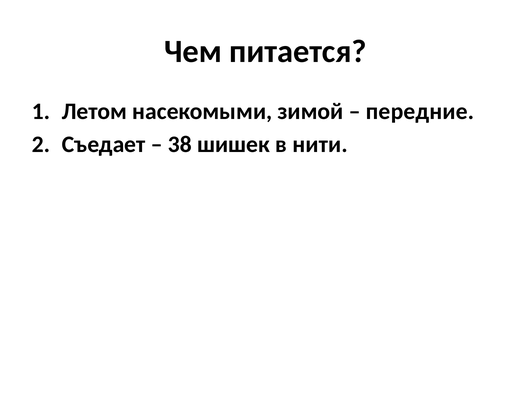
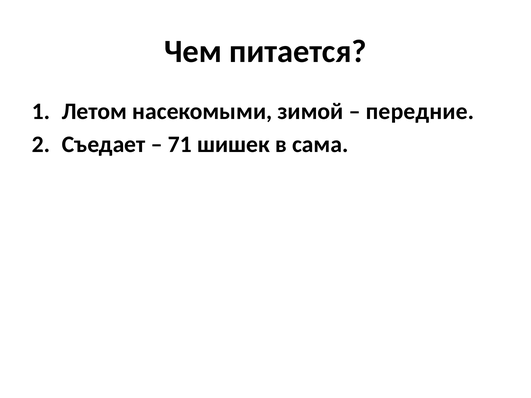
38: 38 -> 71 (180, 144)
нити: нити -> сама (320, 144)
